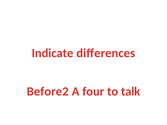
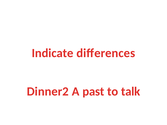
Before2: Before2 -> Dinner2 (48, 92)
four: four -> past (93, 92)
